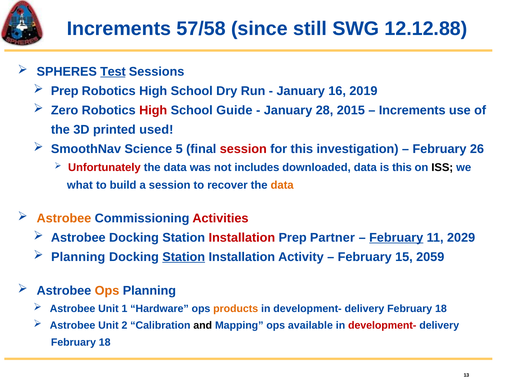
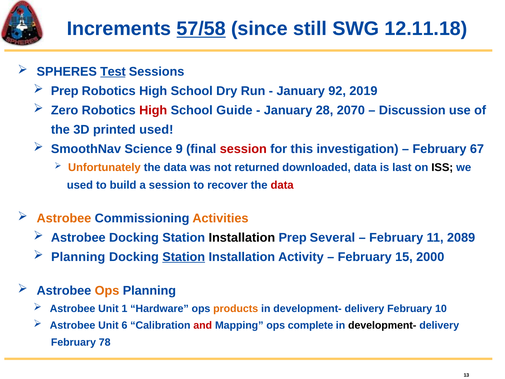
57/58 underline: none -> present (201, 29)
12.12.88: 12.12.88 -> 12.11.18 (426, 29)
16: 16 -> 92 (337, 91)
2015: 2015 -> 2070 (351, 110)
Increments: Increments -> Discussion (412, 110)
5: 5 -> 9 (179, 149)
26: 26 -> 67 (477, 149)
Unfortunately colour: red -> orange (104, 167)
includes: includes -> returned (257, 167)
is this: this -> last (402, 167)
what: what -> used (80, 185)
data colour: orange -> red (282, 185)
Activities colour: red -> orange (220, 218)
Installation colour: red -> black (242, 237)
Partner: Partner -> Several (332, 237)
February underline: present -> none (396, 237)
2029: 2029 -> 2089 (461, 237)
2059: 2059 -> 2000 (430, 257)
18: 18 -> 10 (441, 308)
2: 2 -> 6 (124, 325)
and colour: black -> red (203, 325)
available: available -> complete (311, 325)
development- colour: red -> black (382, 325)
18: 18 -> 78 (105, 342)
